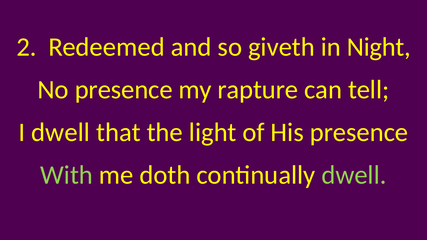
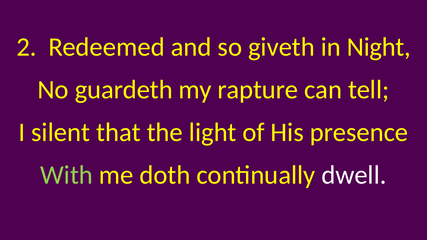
No presence: presence -> guardeth (124, 90)
I dwell: dwell -> silent (61, 132)
dwell colour: light green -> white (354, 175)
